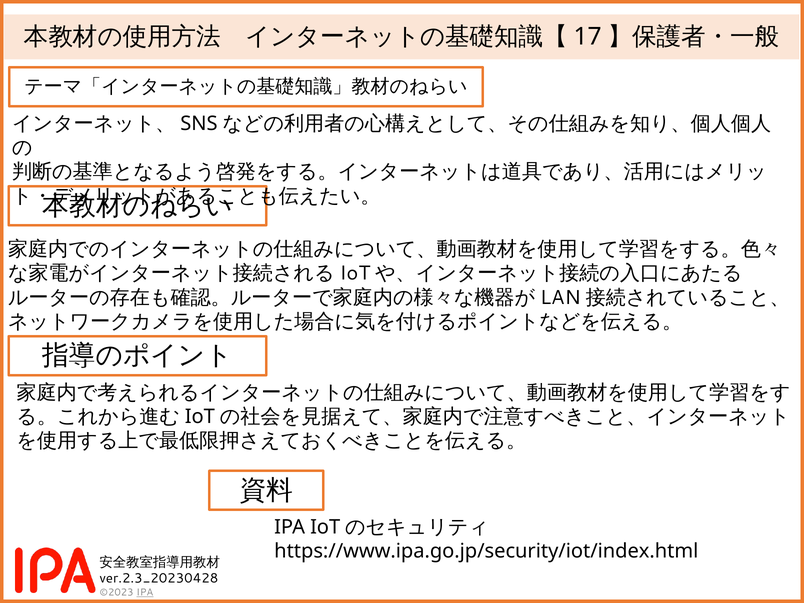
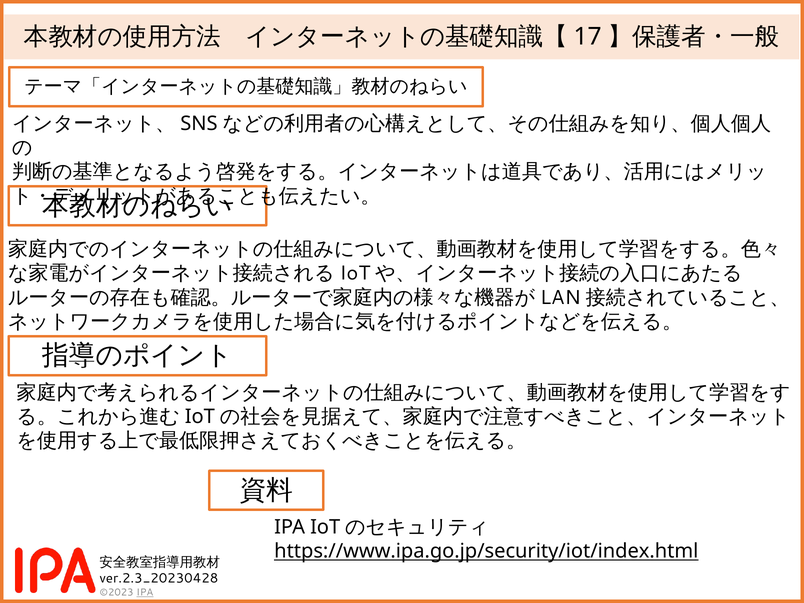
https://www.ipa.go.jp/security/iot/index.html underline: none -> present (486, 551)
